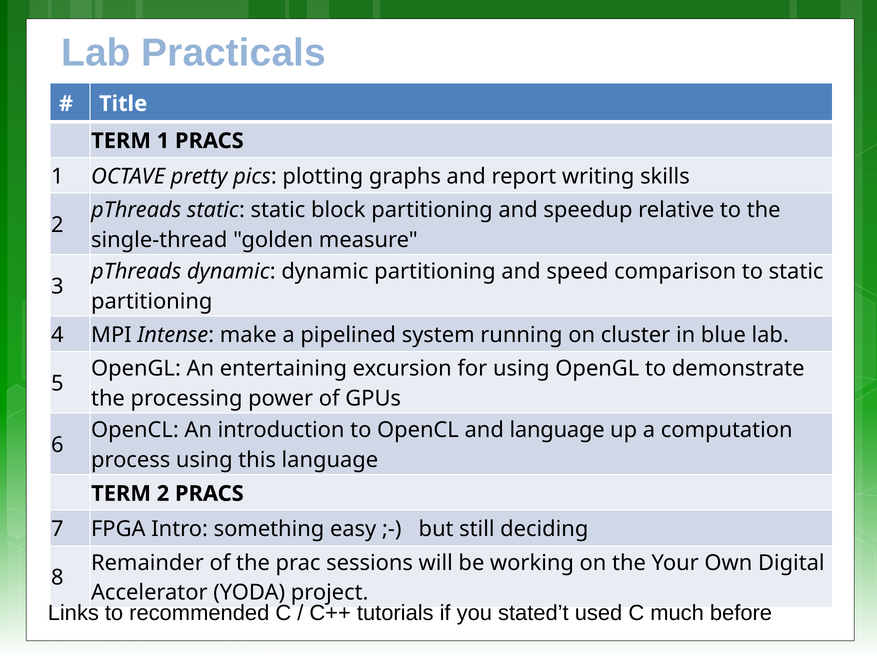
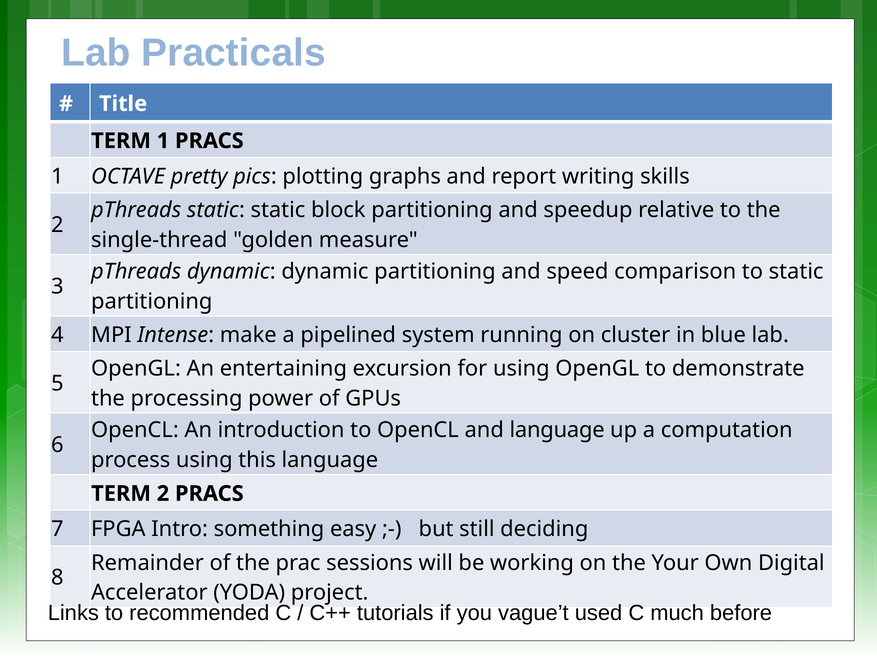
stated’t: stated’t -> vague’t (533, 613)
